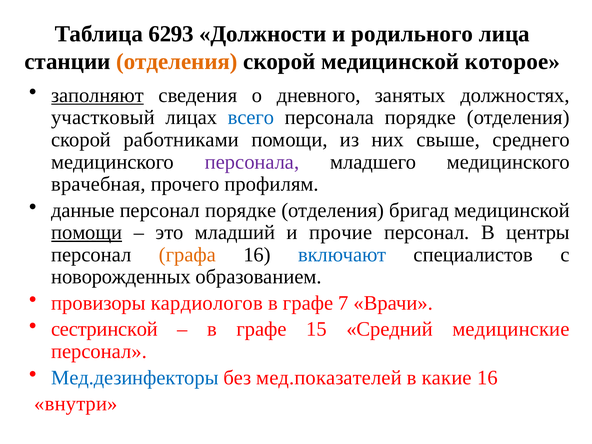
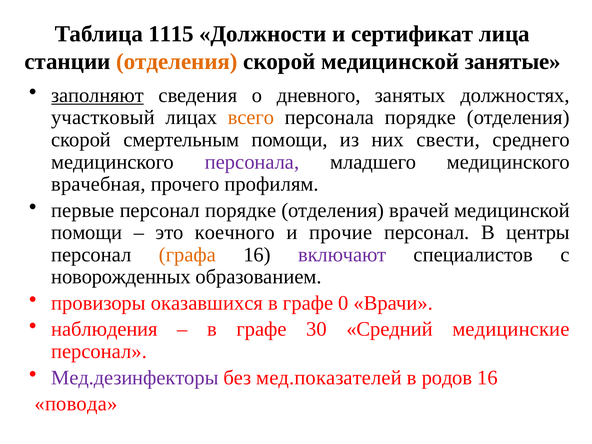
6293: 6293 -> 1115 (171, 34)
родильного: родильного -> сертификат (412, 34)
которое: которое -> занятые (513, 62)
всего colour: blue -> orange (251, 118)
работниками: работниками -> смертельным (181, 140)
свыше: свыше -> свести (448, 140)
данные: данные -> первые (83, 210)
бригад: бригад -> врачей (419, 210)
помощи underline: present -> none (87, 232)
младший: младший -> коечного (235, 232)
включают colour: blue -> purple (342, 255)
кардиологов: кардиологов -> оказавшихся (207, 303)
7: 7 -> 0 (343, 303)
сестринской: сестринской -> наблюдения (104, 329)
15: 15 -> 30 (316, 329)
Мед.дезинфекторы colour: blue -> purple (135, 378)
какие: какие -> родов (447, 378)
внутри: внутри -> повода (76, 404)
